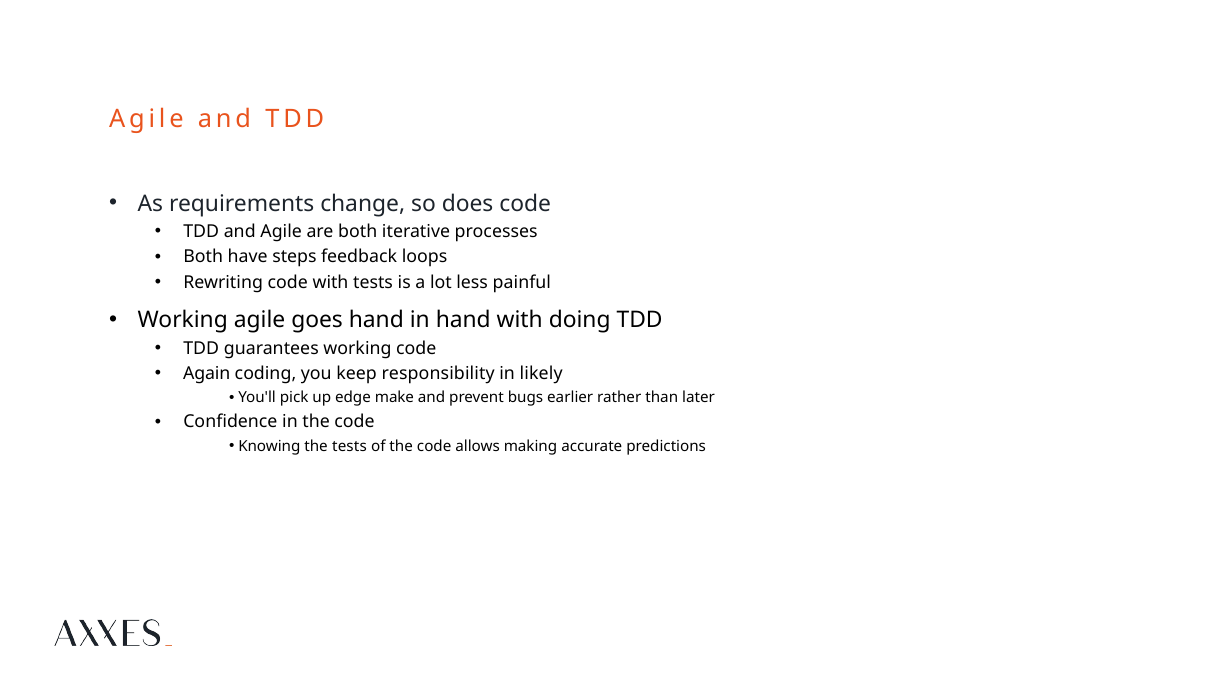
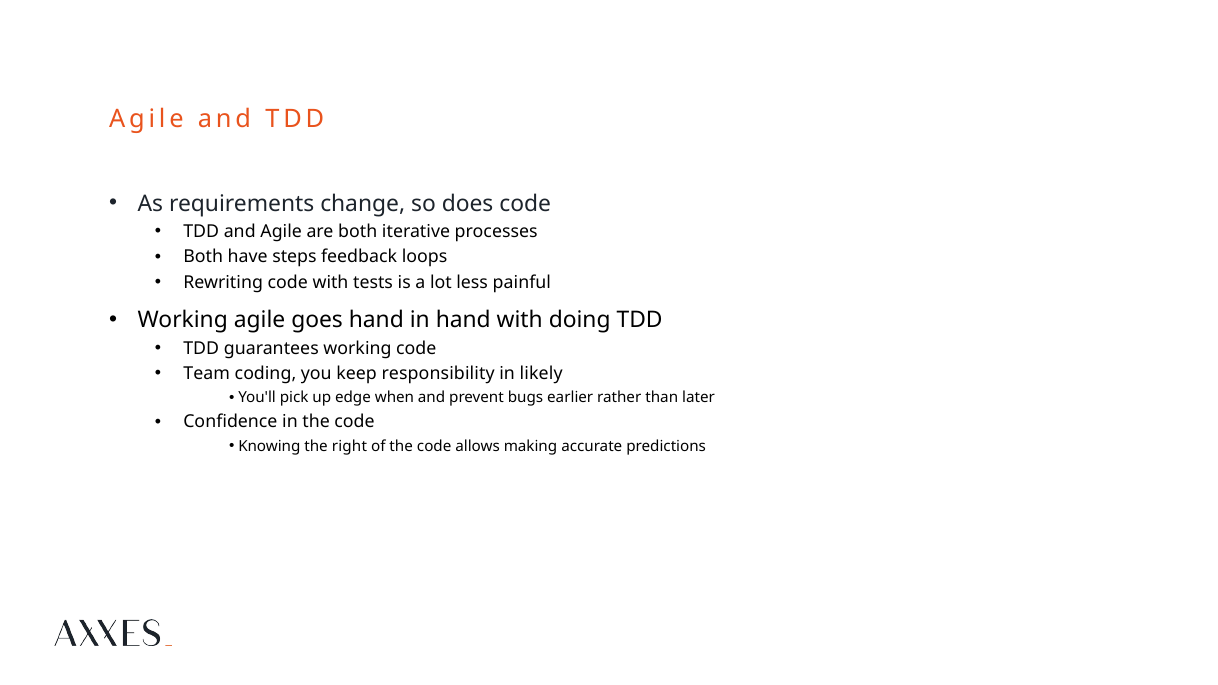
Again: Again -> Team (207, 374)
make: make -> when (394, 398)
the tests: tests -> right (349, 446)
